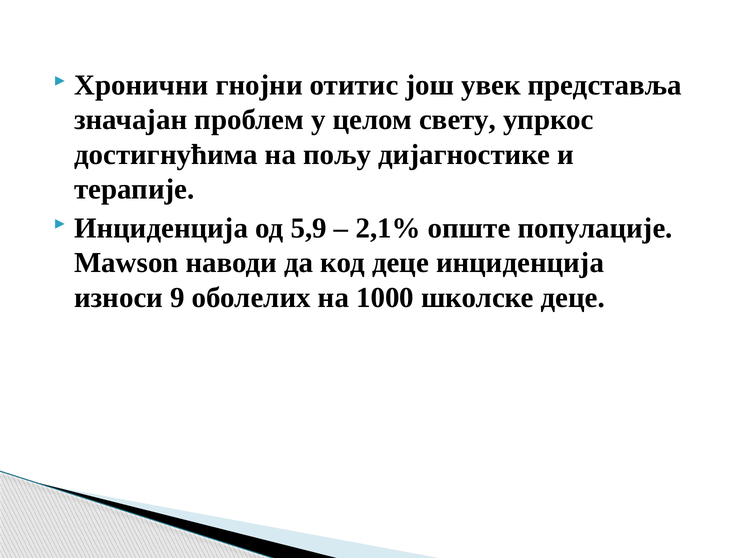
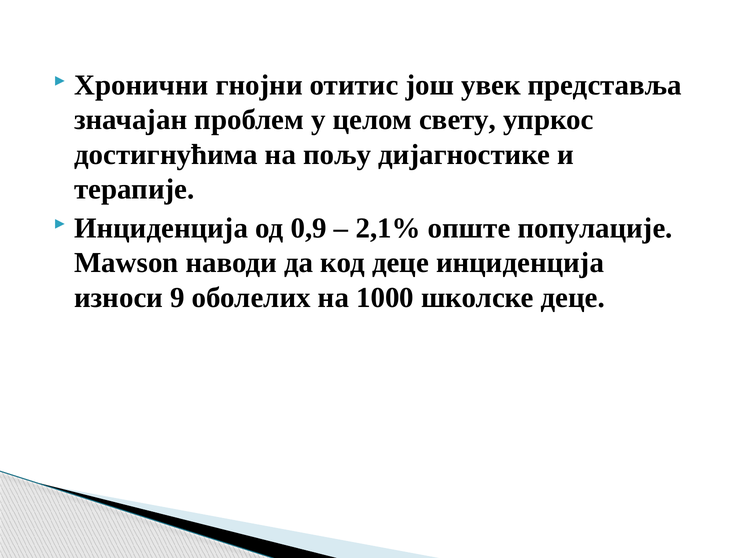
5,9: 5,9 -> 0,9 (309, 228)
